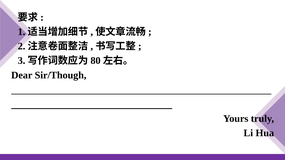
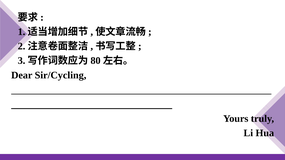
Sir/Though: Sir/Though -> Sir/Cycling (61, 75)
